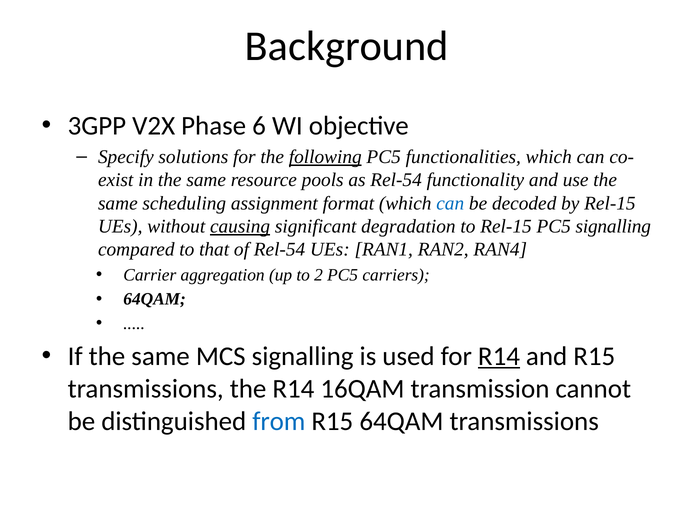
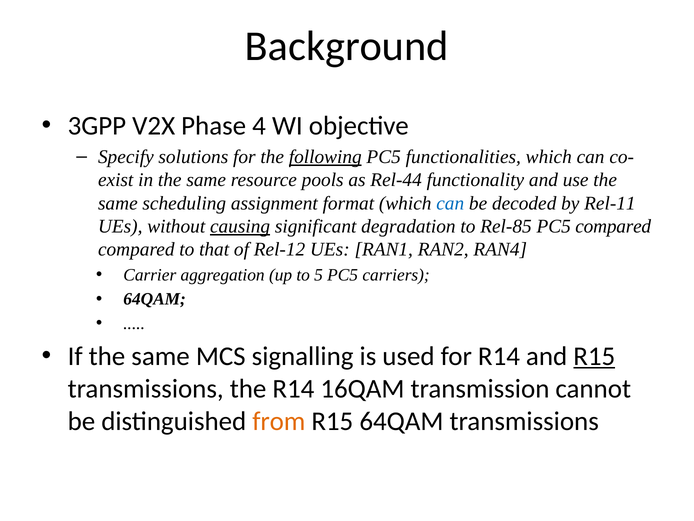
6: 6 -> 4 (259, 126)
as Rel-54: Rel-54 -> Rel-44 (396, 180)
by Rel-15: Rel-15 -> Rel-11 (610, 203)
to Rel-15: Rel-15 -> Rel-85 (506, 226)
PC5 signalling: signalling -> compared (613, 226)
of Rel-54: Rel-54 -> Rel-12 (280, 249)
2: 2 -> 5 (319, 275)
R14 underline: present -> none (499, 356)
R15 underline: none -> present (594, 356)
from colour: blue -> orange (279, 421)
